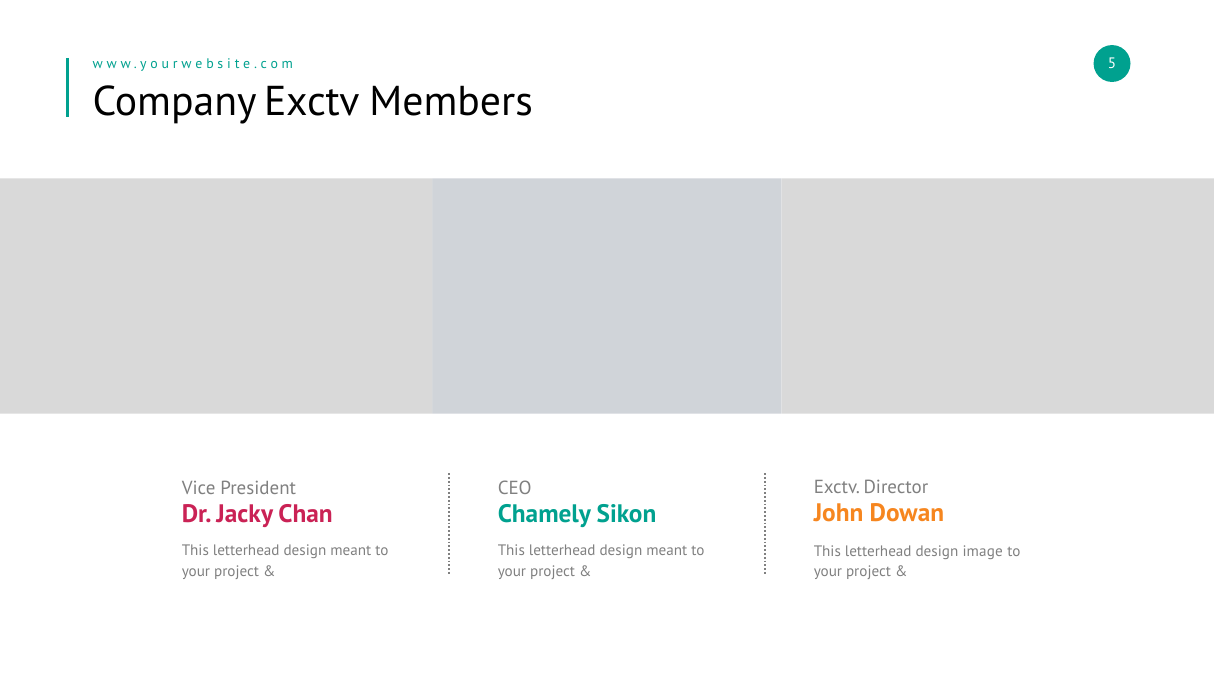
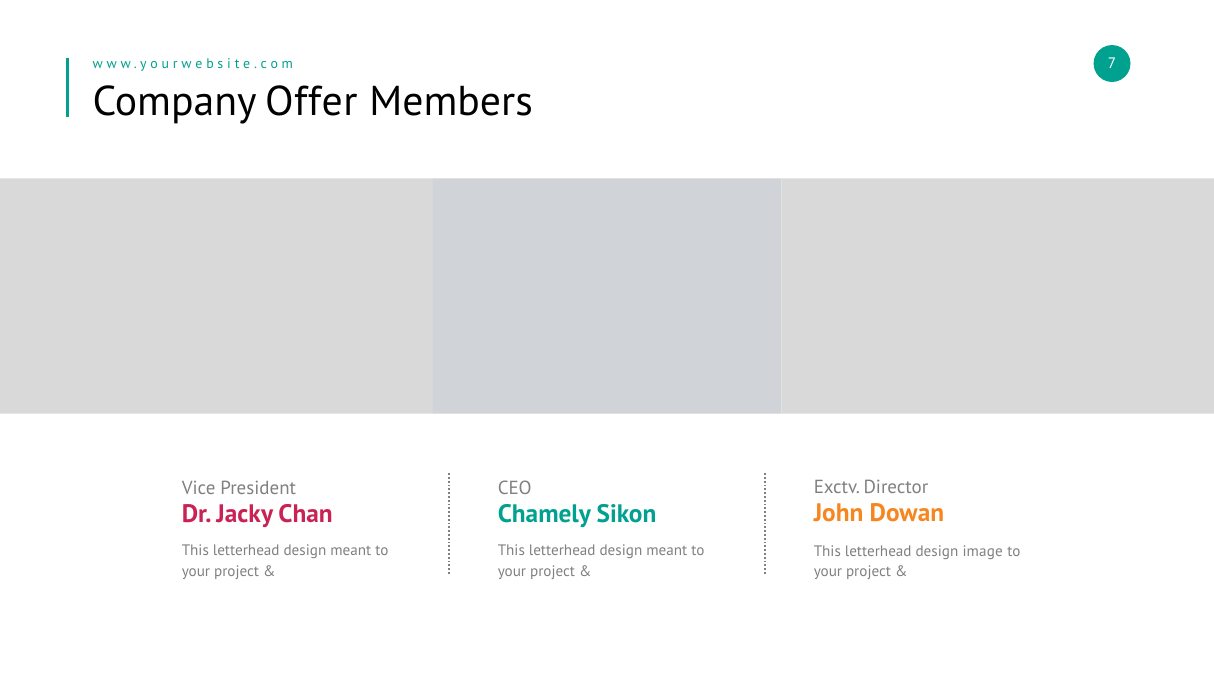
5: 5 -> 7 (1112, 64)
Company Exctv: Exctv -> Offer (311, 102)
